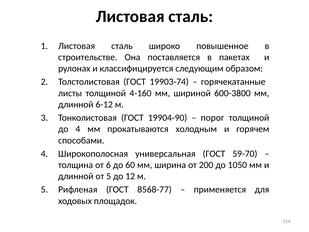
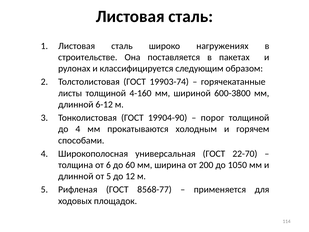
повышенное: повышенное -> нагружениях (222, 46)
59-70: 59-70 -> 22-70 (245, 153)
